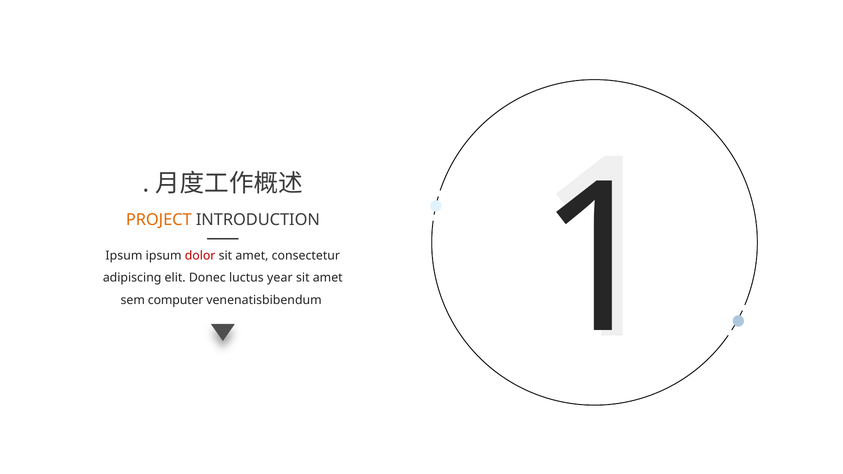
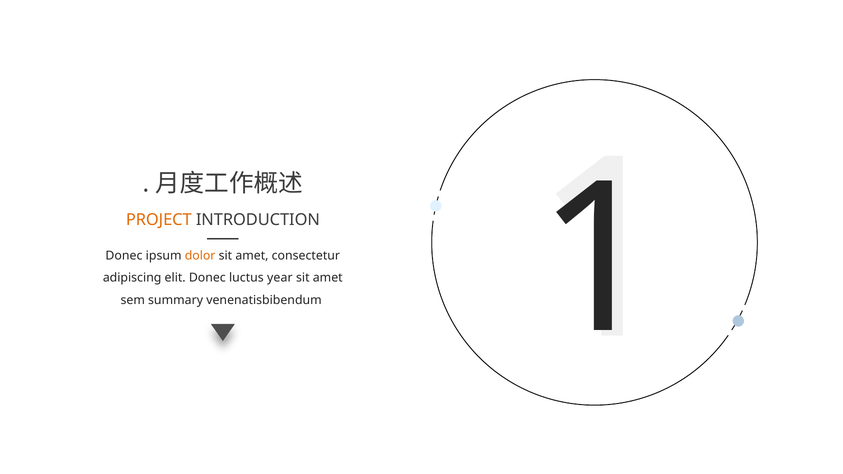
Ipsum: Ipsum -> Donec (124, 256)
dolor colour: red -> orange (200, 256)
computer: computer -> summary (176, 300)
